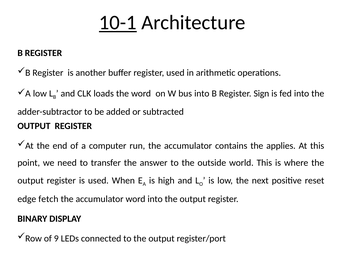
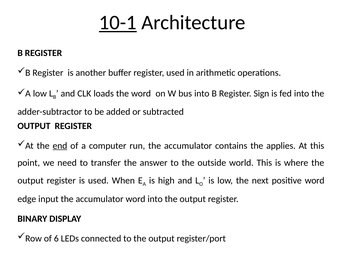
end underline: none -> present (60, 146)
positive reset: reset -> word (315, 181)
fetch: fetch -> input (48, 199)
9: 9 -> 6 (56, 239)
